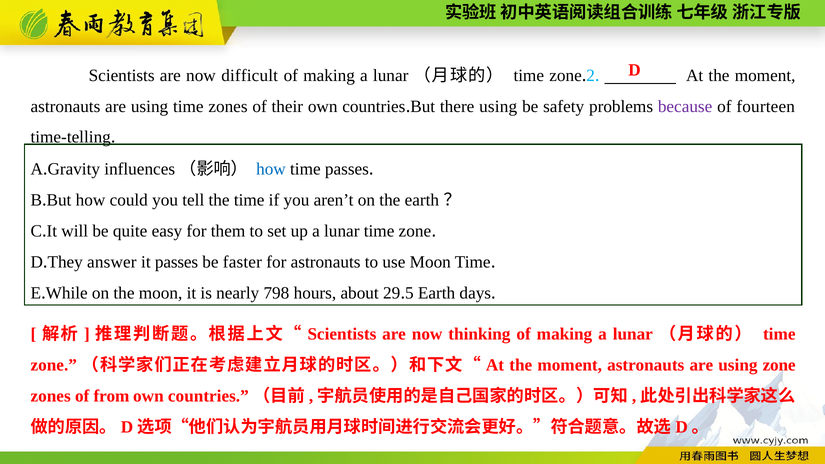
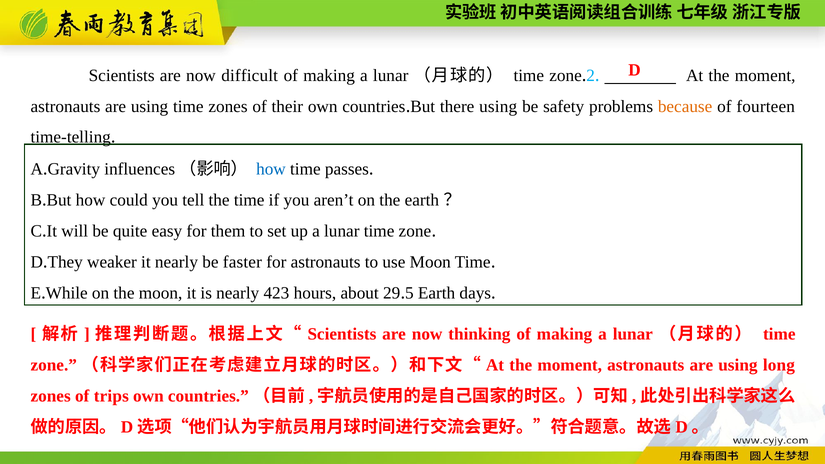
because colour: purple -> orange (685, 106)
answer: answer -> weaker (112, 262)
it passes: passes -> nearly (176, 262)
798: 798 -> 423 (276, 293)
using zone: zone -> long (779, 365)
from: from -> trips (111, 396)
